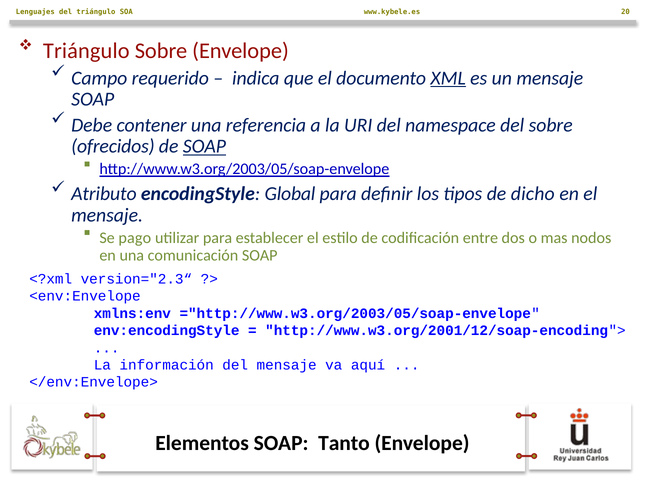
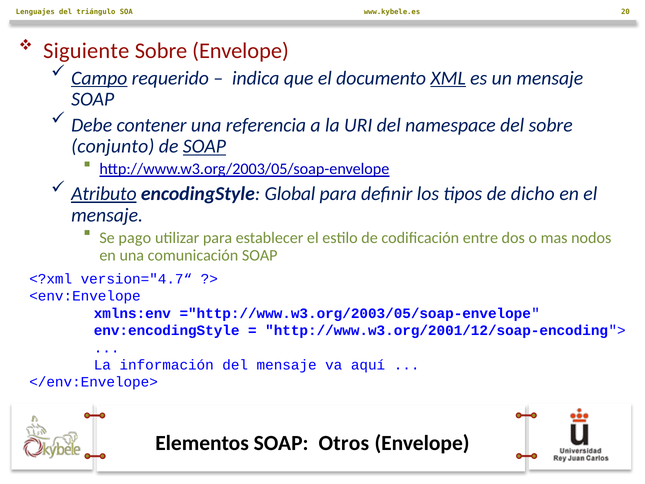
Triángulo: Triángulo -> Siguiente (86, 51)
Campo underline: none -> present (99, 78)
ofrecidos: ofrecidos -> conjunto (113, 146)
Atributo underline: none -> present (104, 194)
version="2.3“: version="2.3“ -> version="4.7“ (136, 279)
Tanto: Tanto -> Otros (344, 443)
